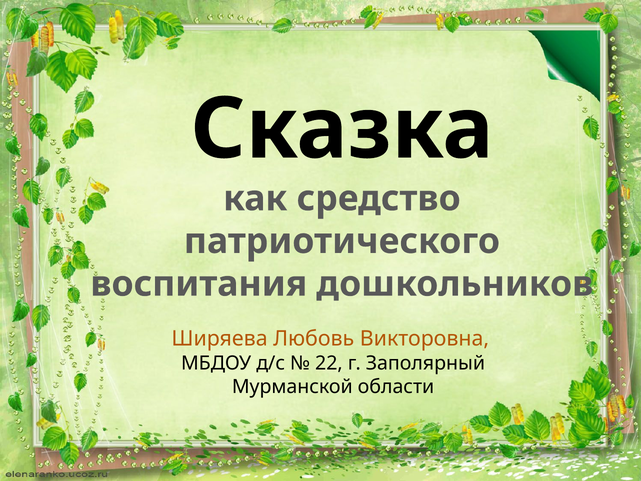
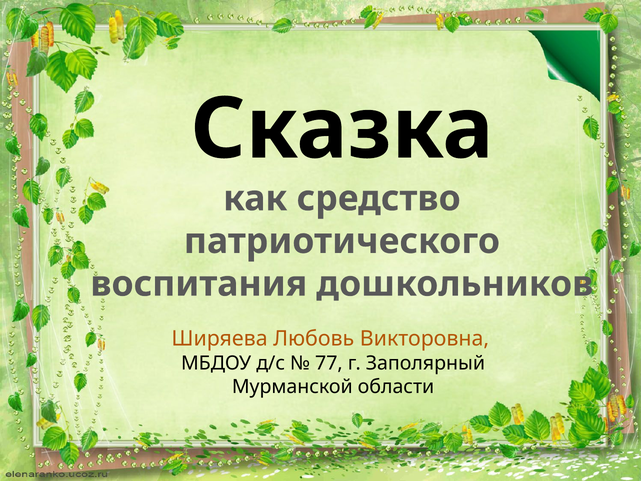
22: 22 -> 77 (329, 363)
